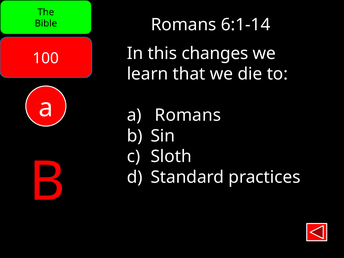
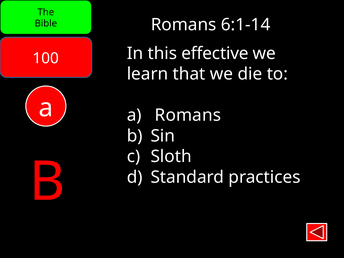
changes: changes -> effective (215, 53)
